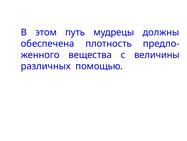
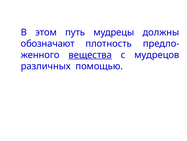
обеспечена: обеспечена -> обозначают (48, 43)
вещества underline: none -> present (90, 55)
величины: величины -> мудрецов (157, 55)
